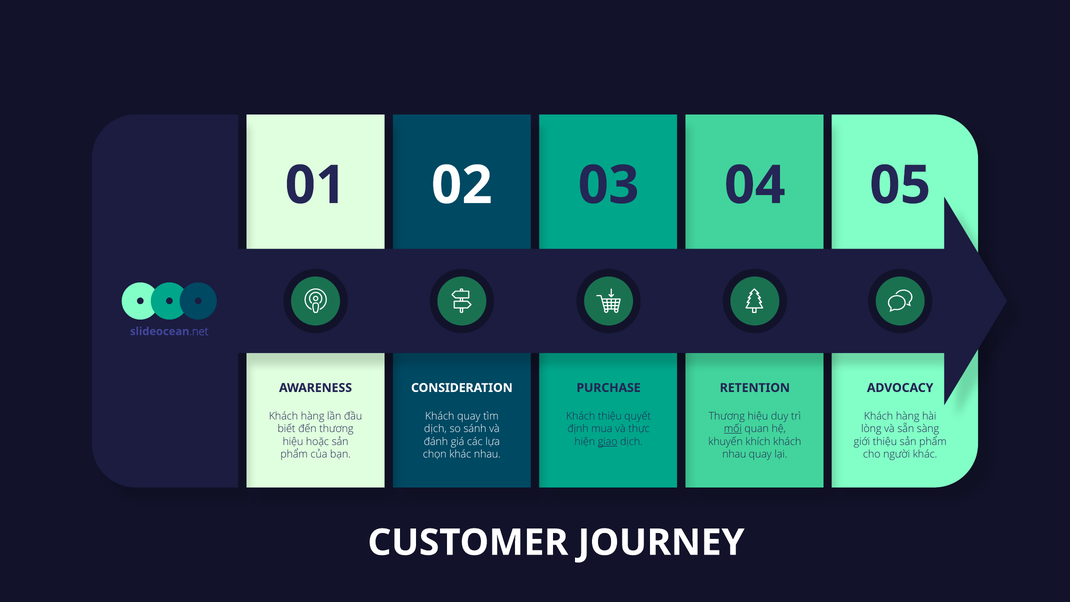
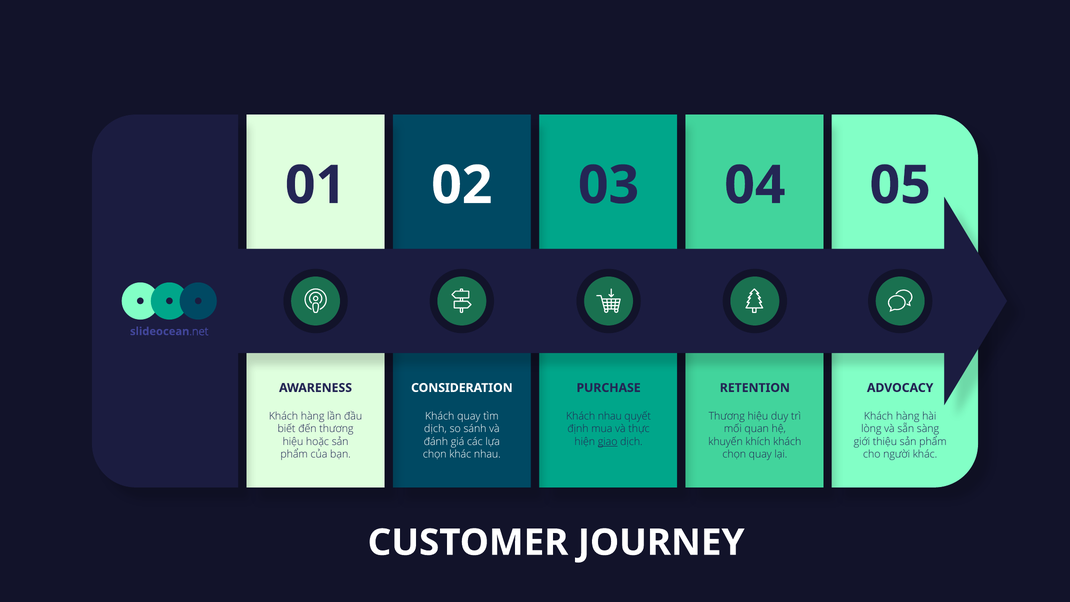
Khách thiệu: thiệu -> nhau (610, 416)
mối underline: present -> none (733, 429)
nhau: nhau -> chọn (734, 454)
